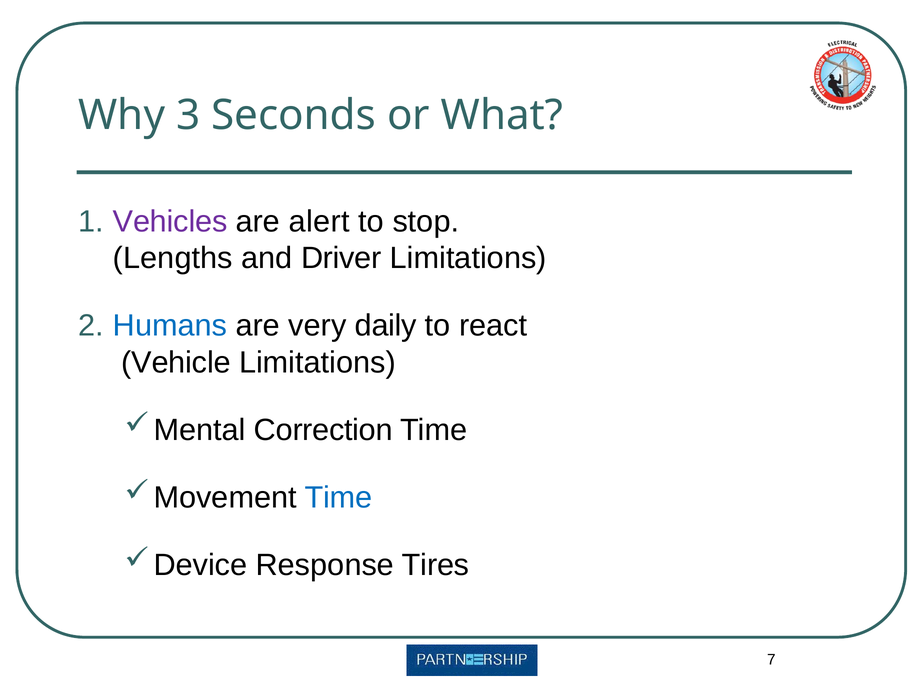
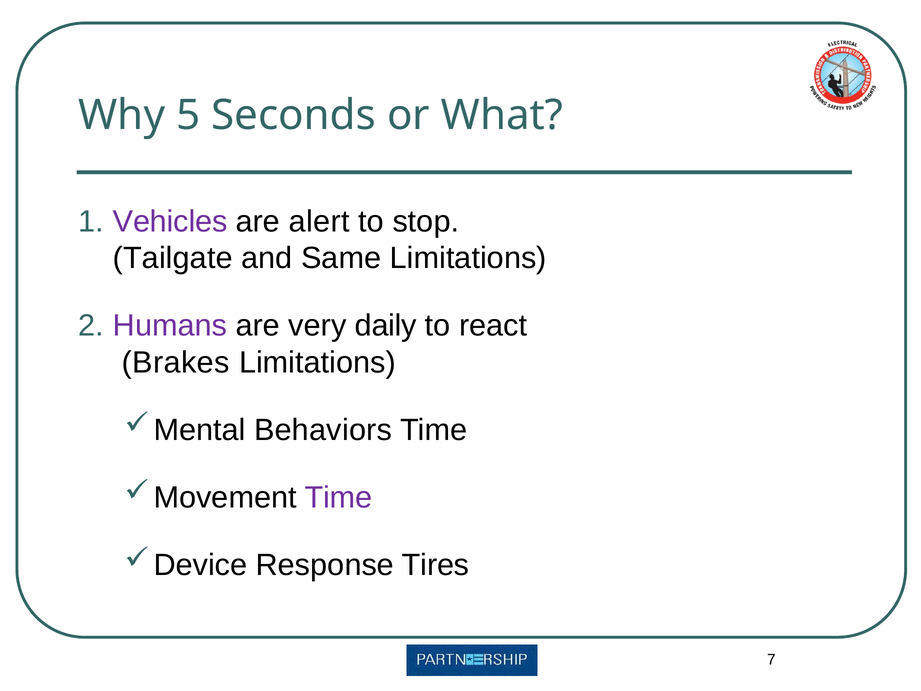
3: 3 -> 5 (188, 115)
Lengths: Lengths -> Tailgate (173, 258)
Driver: Driver -> Same (341, 258)
Humans colour: blue -> purple (170, 326)
Vehicle: Vehicle -> Brakes (176, 363)
Correction: Correction -> Behaviors (323, 430)
Time colour: blue -> purple (338, 498)
